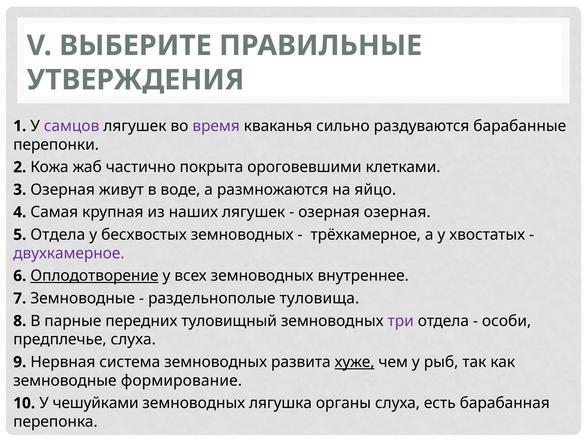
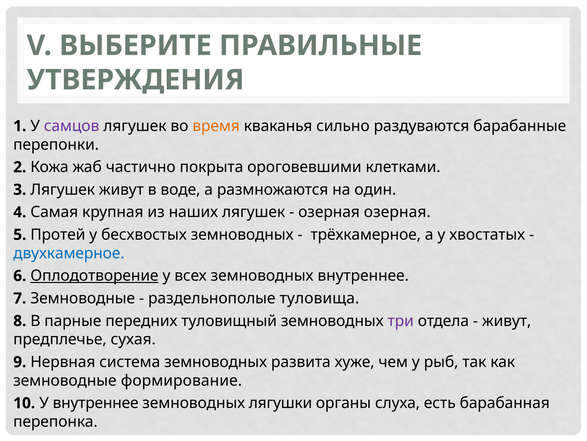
время colour: purple -> orange (216, 126)
3 Озерная: Озерная -> Лягушек (63, 189)
яйцо: яйцо -> один (375, 189)
5 Отдела: Отдела -> Протей (58, 234)
двухкамерное colour: purple -> blue (69, 253)
особи: особи -> живут (507, 320)
предплечье слуха: слуха -> сухая (133, 339)
хуже underline: present -> none (355, 361)
У чешуйками: чешуйками -> внутреннее (96, 403)
лягушка: лягушка -> лягушки (281, 403)
